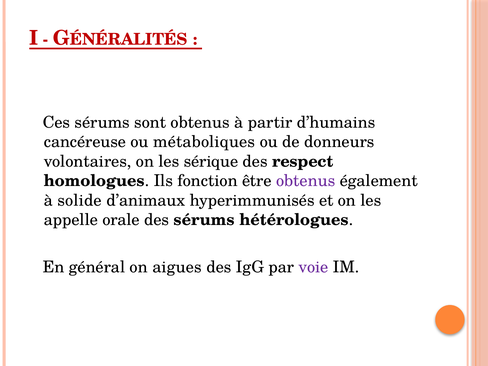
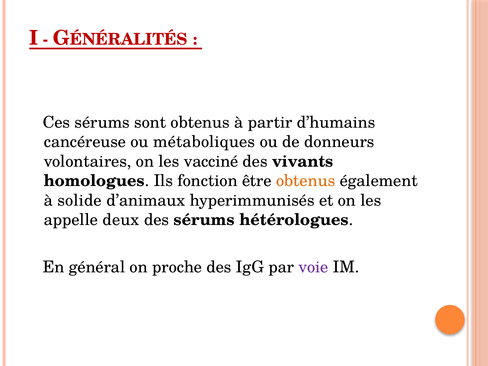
sérique: sérique -> vacciné (211, 161)
respect: respect -> vivants (303, 161)
obtenus colour: purple -> orange (306, 181)
orale: orale -> deux (121, 220)
aigues: aigues -> proche (177, 267)
